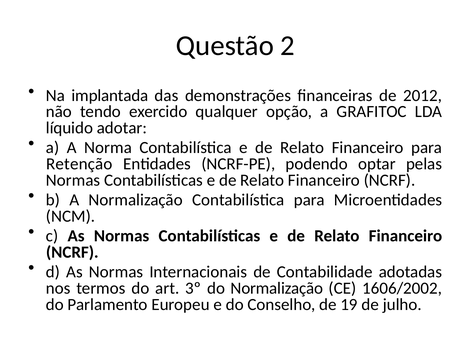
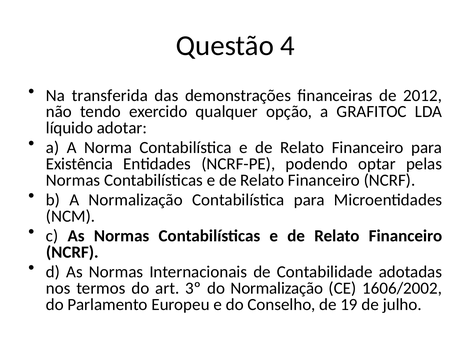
2: 2 -> 4 (288, 46)
implantada: implantada -> transferida (110, 95)
Retenção: Retenção -> Existência (79, 164)
